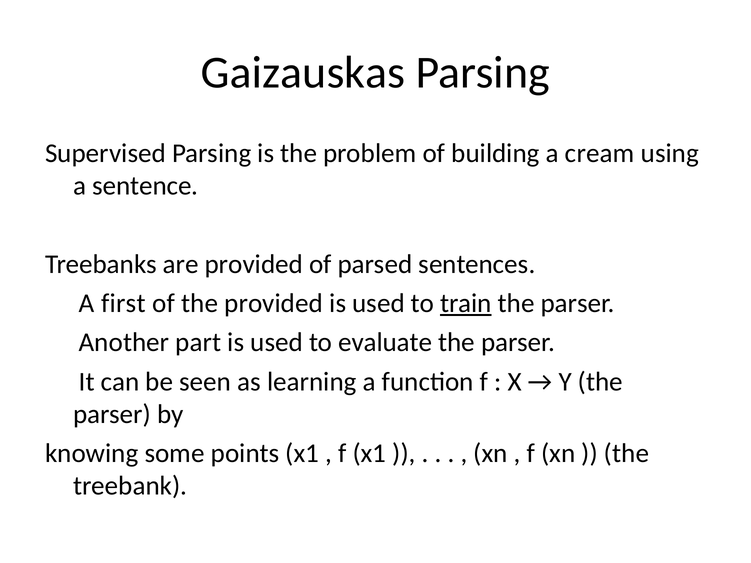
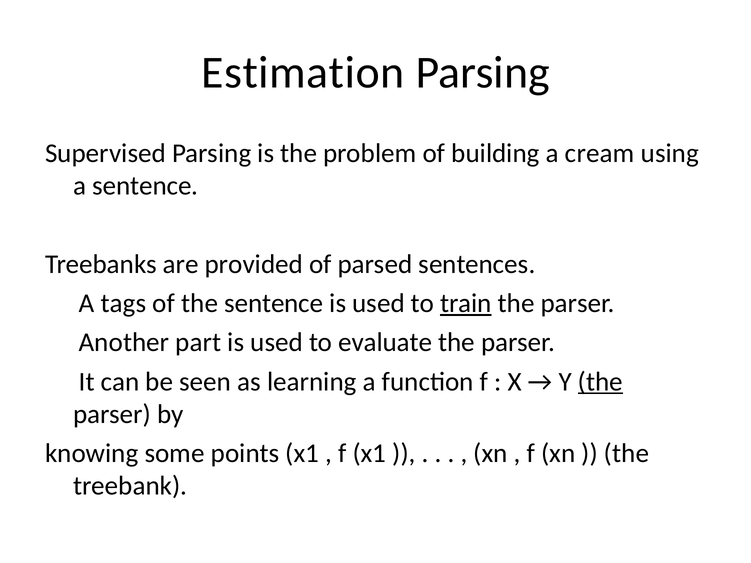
Gaizauskas: Gaizauskas -> Estimation (303, 73)
first: first -> tags (123, 303)
the provided: provided -> sentence (274, 303)
the underline: none -> present (600, 382)
